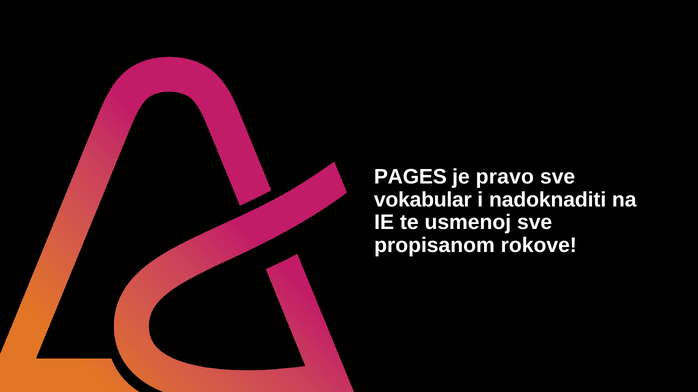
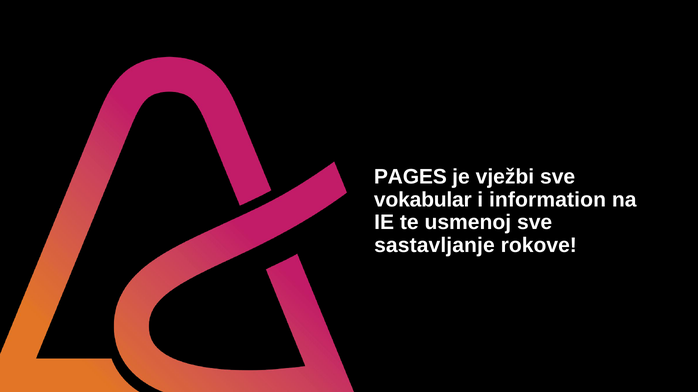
pravo: pravo -> vježbi (505, 177)
nadoknaditi: nadoknaditi -> information (548, 200)
propisanom: propisanom -> sastavljanje (434, 246)
